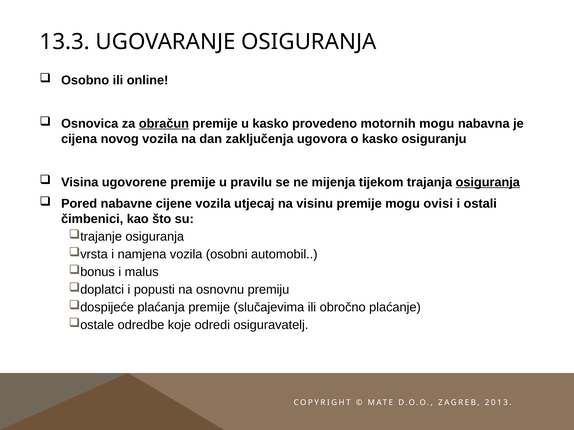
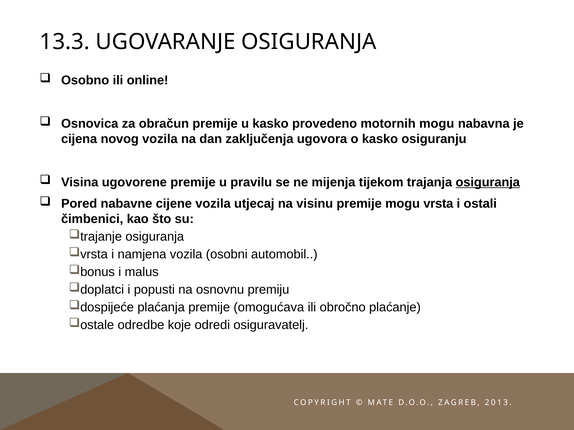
obračun underline: present -> none (164, 124)
ovisi: ovisi -> vrsta (438, 204)
slučajevima: slučajevima -> omogućava (269, 308)
